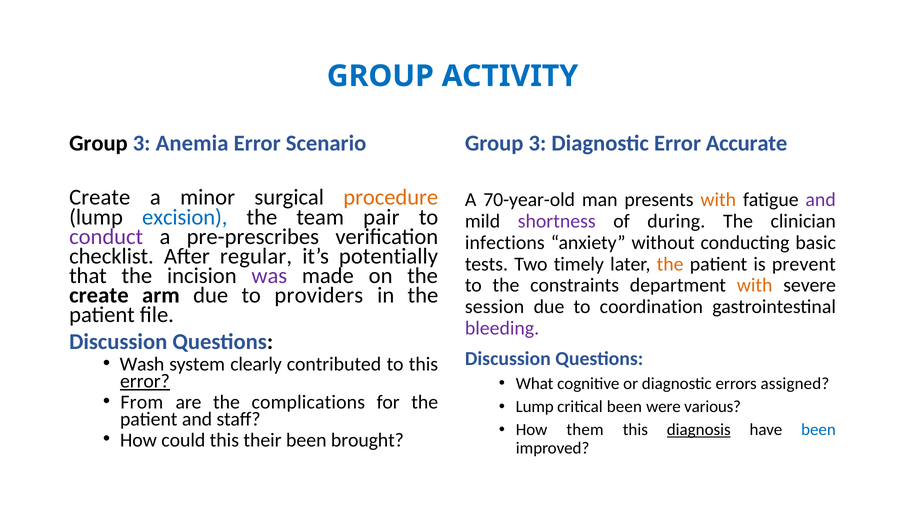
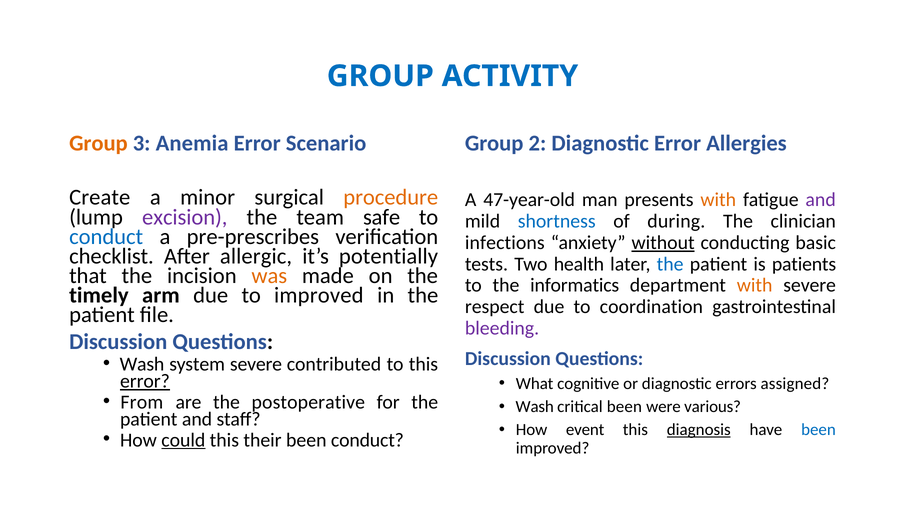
Group colour: black -> orange (98, 143)
3: 3 -> 2 (537, 143)
Accurate: Accurate -> Allergies (746, 143)
70-year-old: 70-year-old -> 47-year-old (529, 200)
excision colour: blue -> purple (185, 217)
pair: pair -> safe (382, 217)
shortness colour: purple -> blue (557, 221)
conduct colour: purple -> blue (106, 237)
without underline: none -> present (663, 243)
regular: regular -> allergic (256, 256)
timely: timely -> health (579, 264)
the colour: orange -> blue (670, 264)
prevent: prevent -> patients (804, 264)
was colour: purple -> orange (269, 276)
constraints: constraints -> informatics (575, 285)
create: create -> timely (99, 295)
to providers: providers -> improved (319, 295)
session: session -> respect (495, 307)
system clearly: clearly -> severe (256, 364)
complications: complications -> postoperative (308, 402)
Lump: Lump -> Wash (535, 407)
them: them -> event (585, 430)
could underline: none -> present (183, 440)
been brought: brought -> conduct (367, 440)
